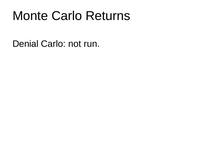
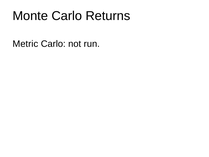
Denial: Denial -> Metric (25, 44)
